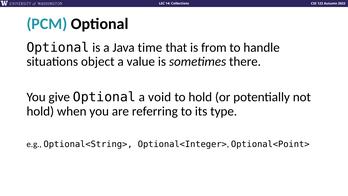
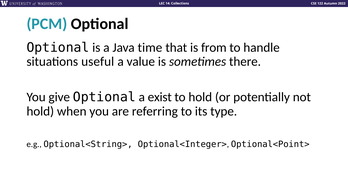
object: object -> useful (98, 62)
void: void -> exist (160, 97)
